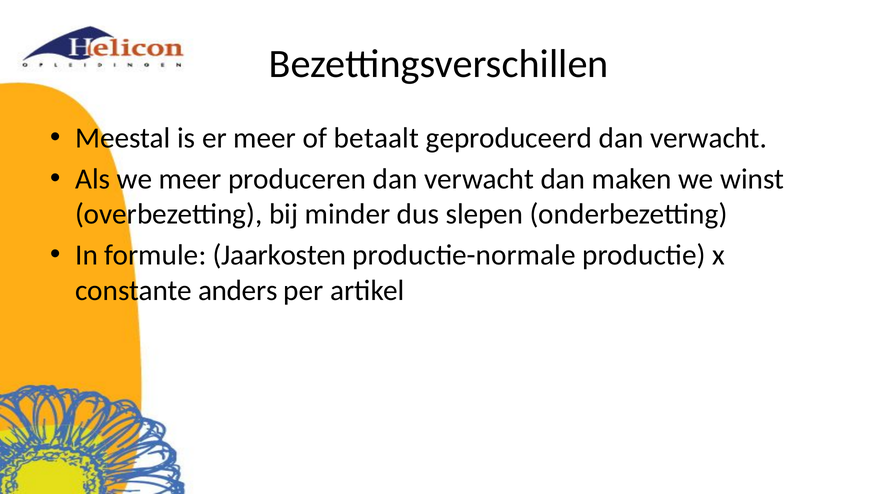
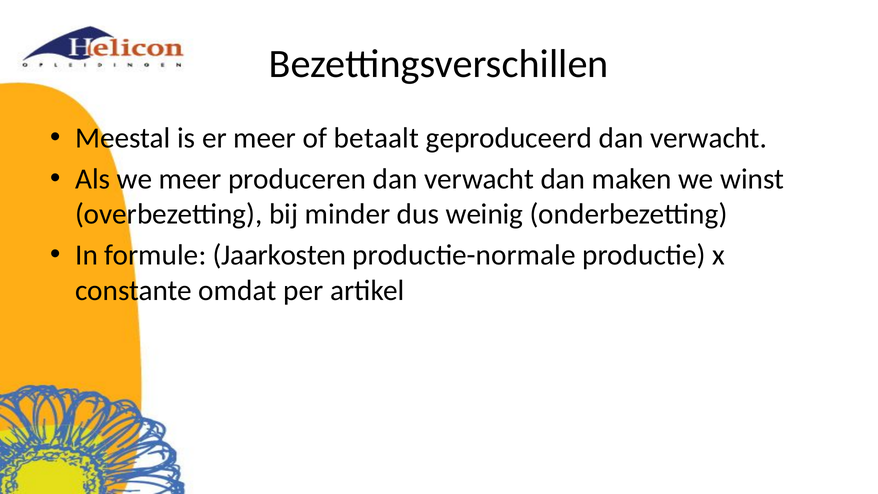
slepen: slepen -> weinig (484, 214)
anders: anders -> omdat (238, 290)
